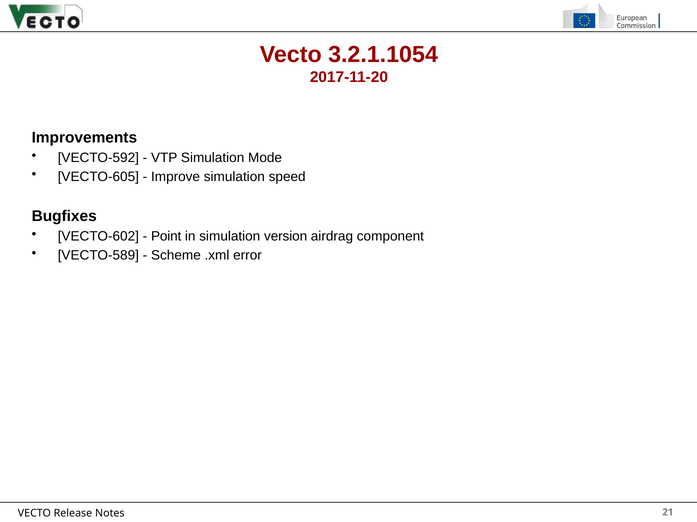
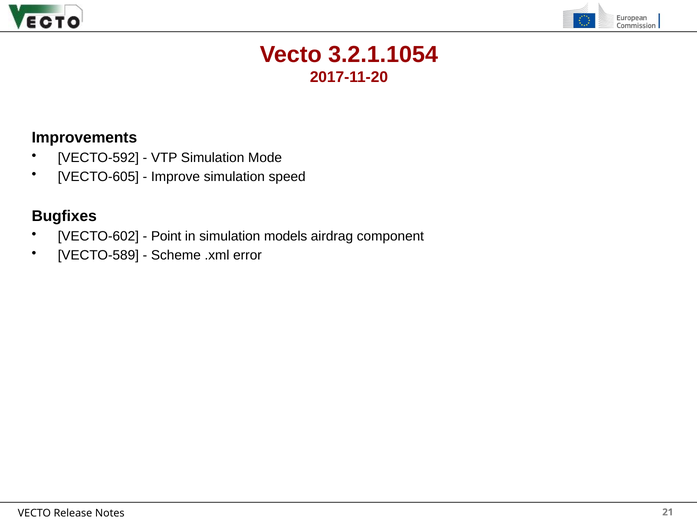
version: version -> models (286, 237)
